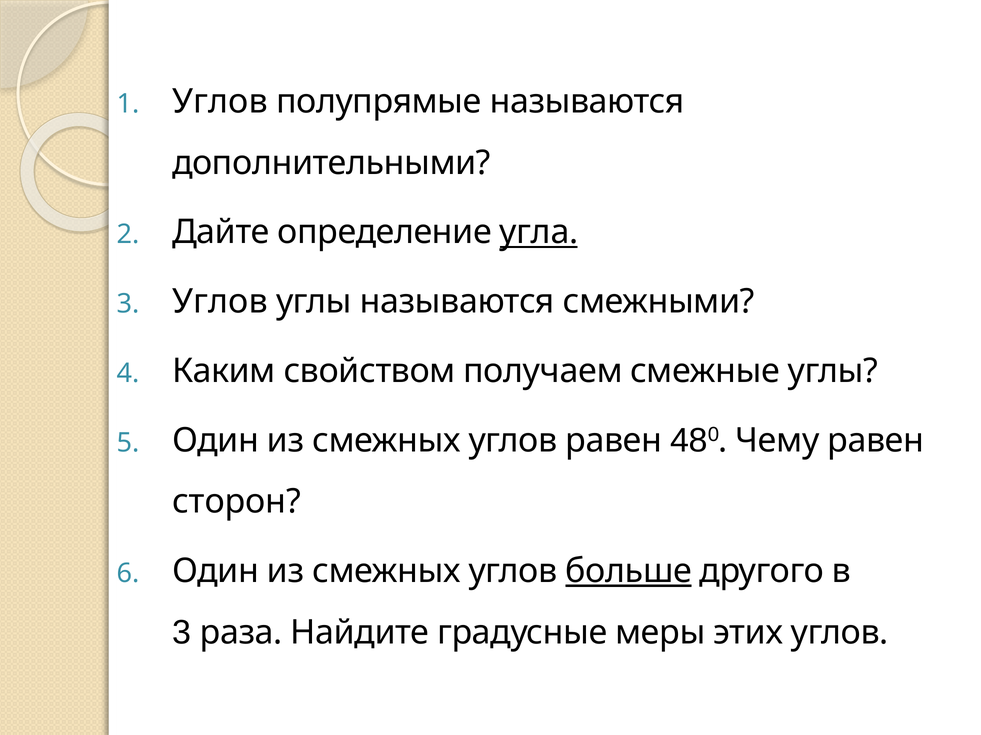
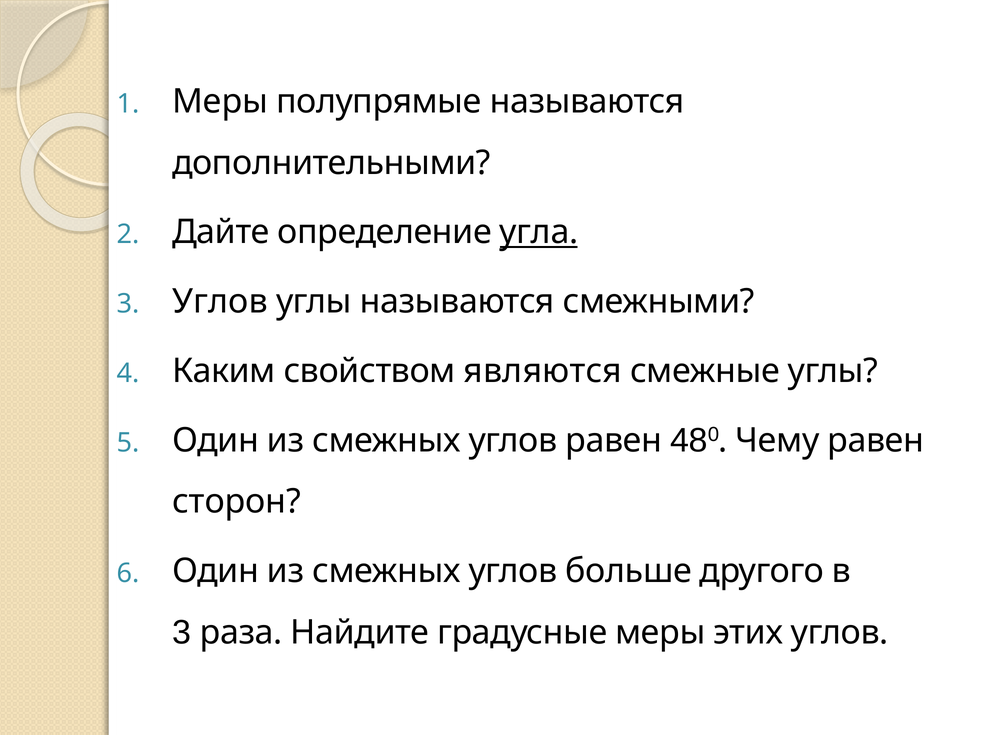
Углов: Углов -> Меры (220, 102)
получаем: получаем -> являются (543, 371)
больше underline: present -> none (629, 572)
